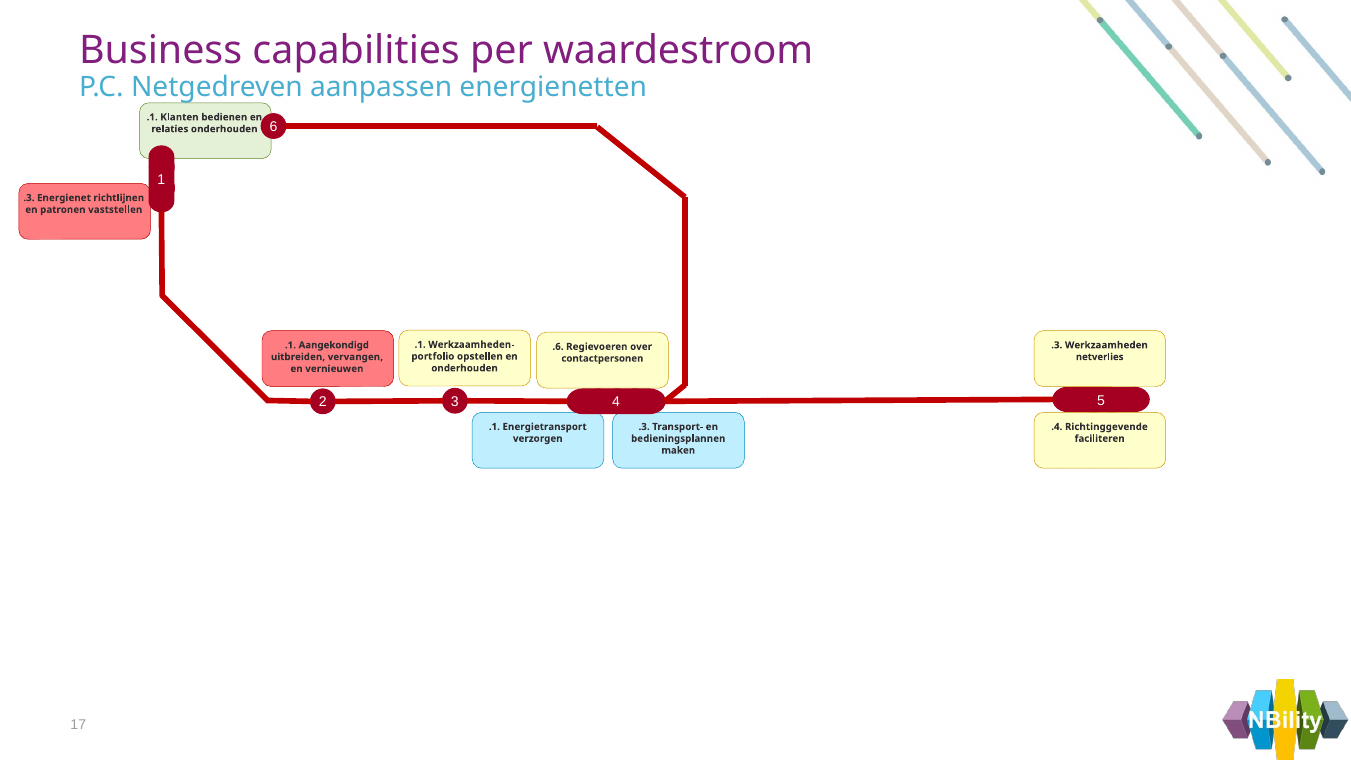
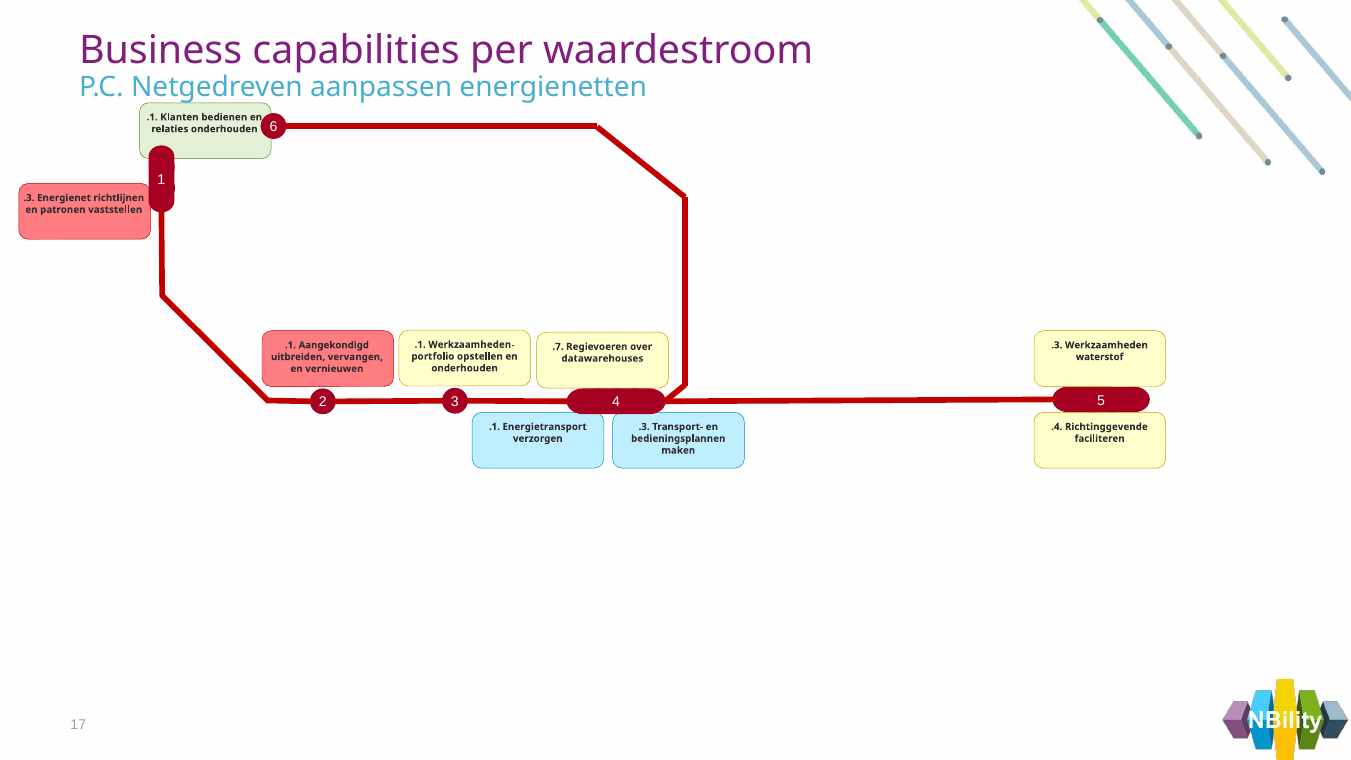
.6: .6 -> .7 (558, 347)
netverlies: netverlies -> waterstof (1100, 357)
contactpersonen: contactpersonen -> datawarehouses (602, 358)
